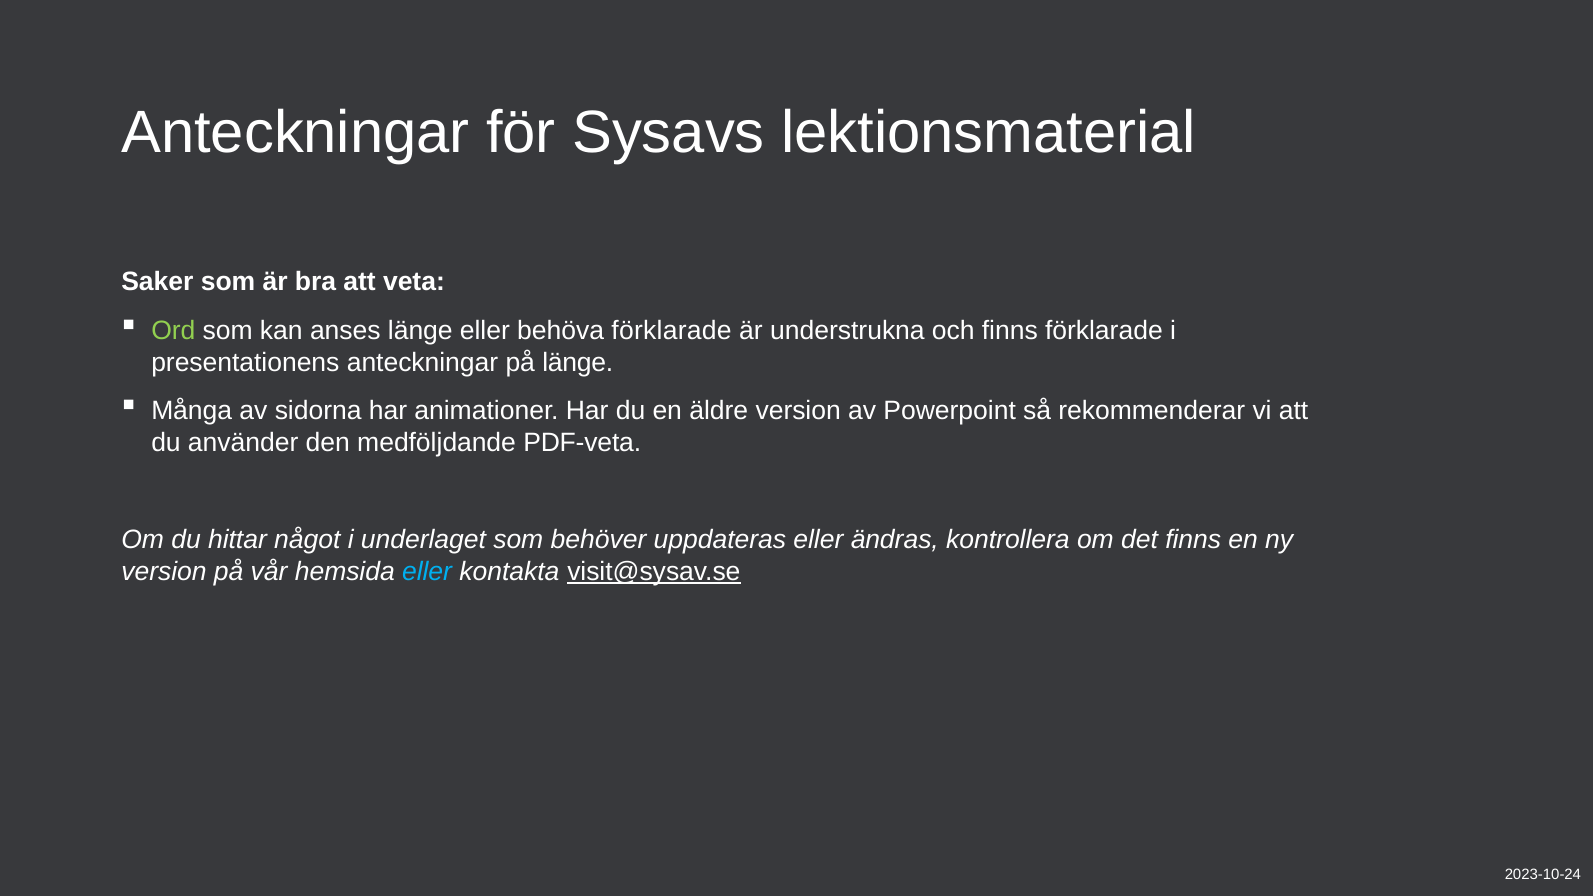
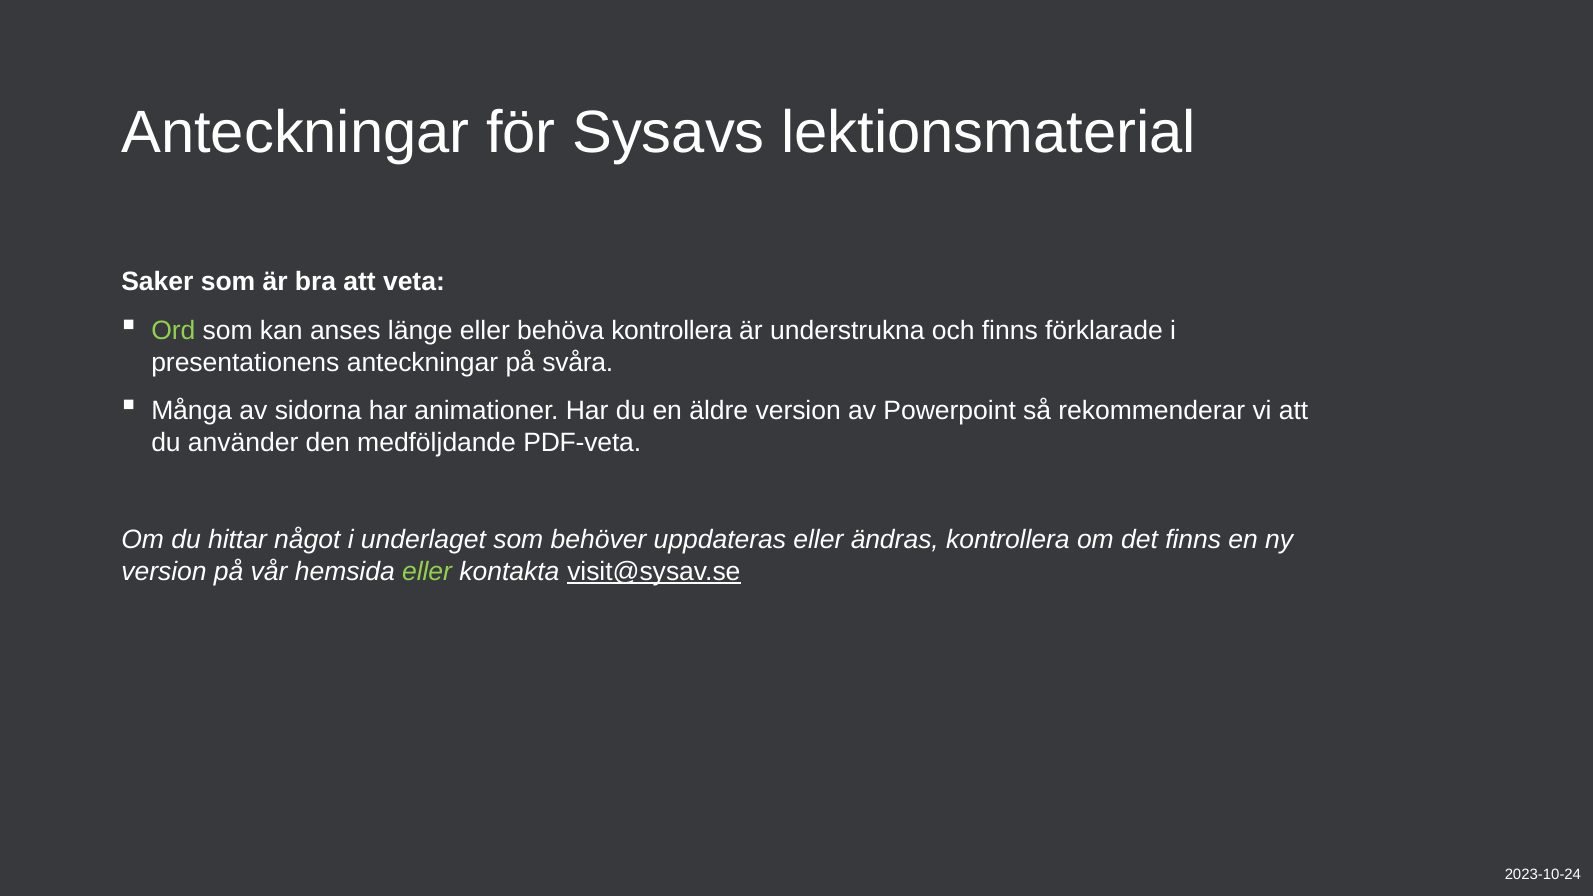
behöva förklarade: förklarade -> kontrollera (672, 330)
på länge: länge -> svåra (578, 362)
eller colour: light blue -> light green (427, 571)
